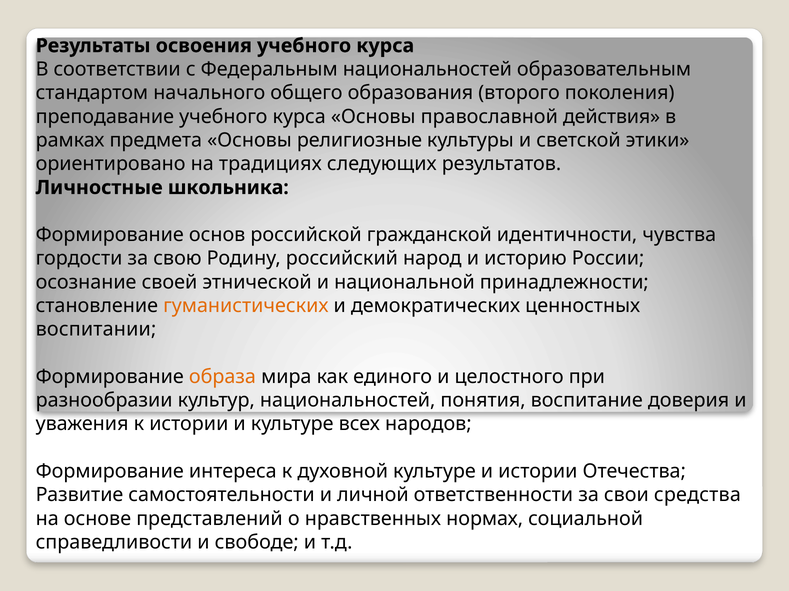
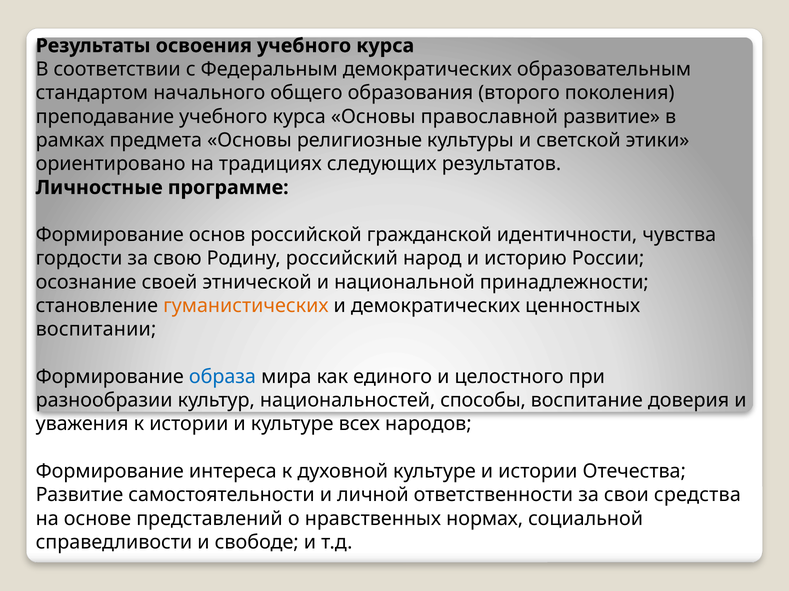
Федеральным национальностей: национальностей -> демократических (427, 69)
православной действия: действия -> развитие (612, 117)
школьника: школьника -> программе (228, 188)
образа colour: orange -> blue (222, 377)
понятия: понятия -> способы (483, 401)
